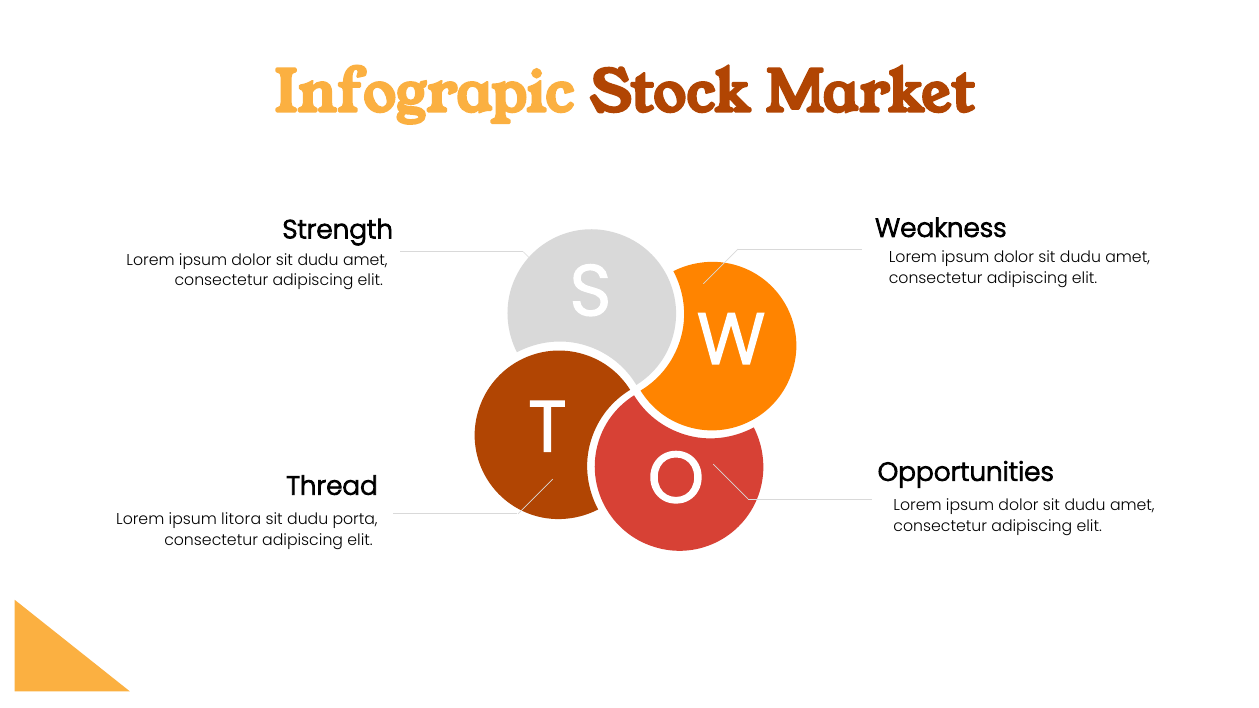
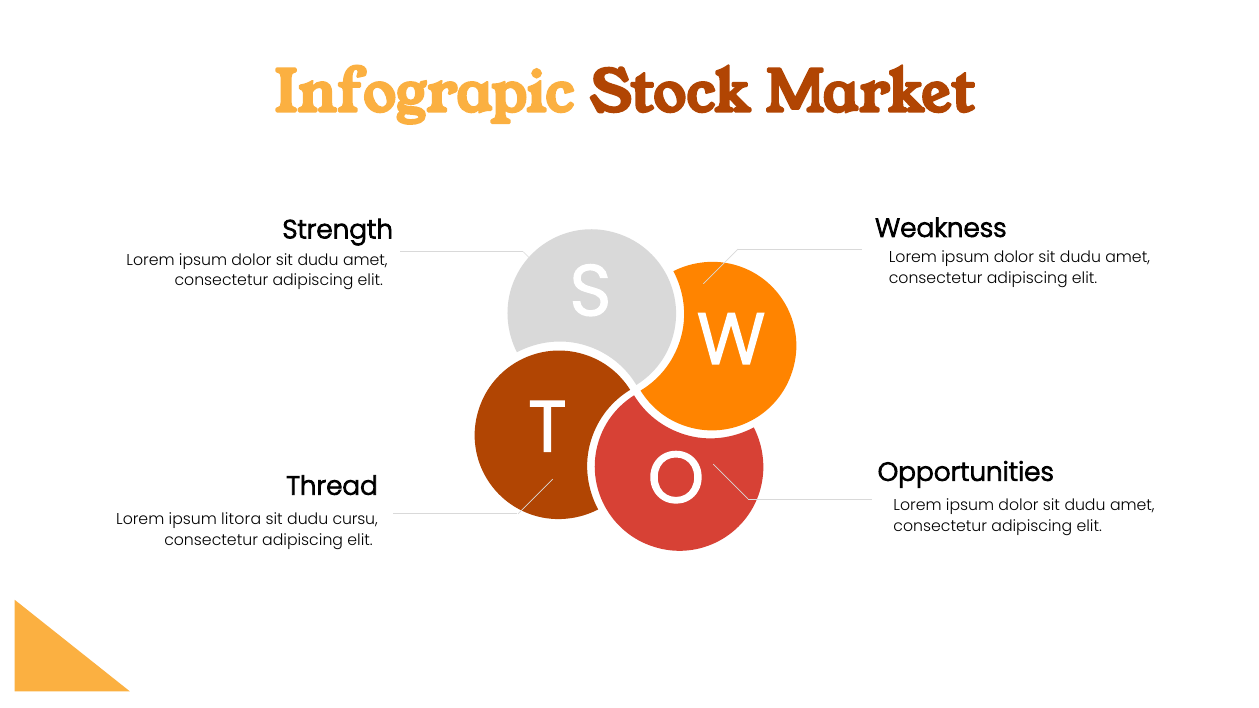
porta: porta -> cursu (355, 520)
